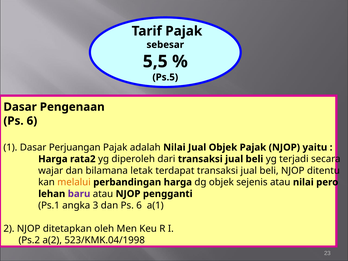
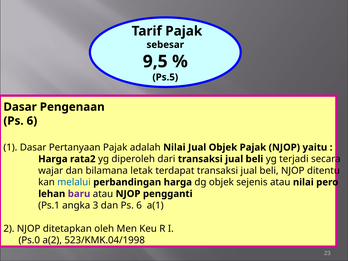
5,5: 5,5 -> 9,5 (155, 62)
Perjuangan: Perjuangan -> Pertanyaan (75, 147)
melalui colour: orange -> blue (74, 182)
Ps.2: Ps.2 -> Ps.0 (29, 240)
